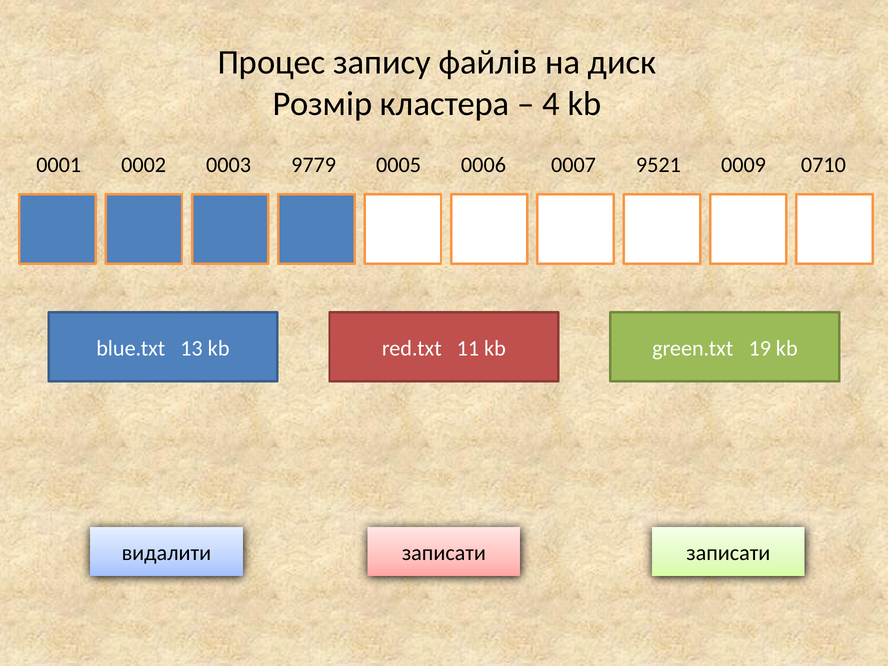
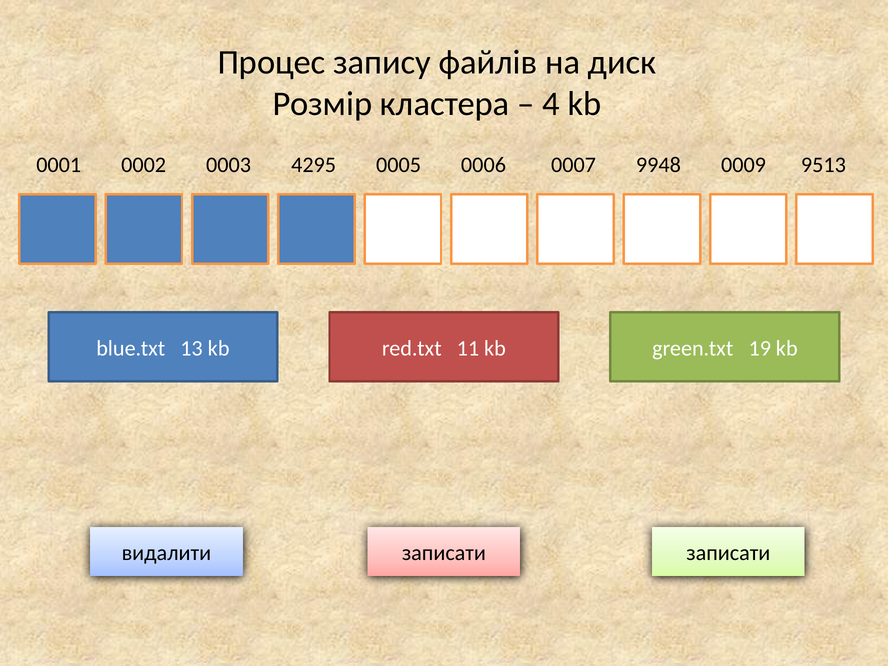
9779: 9779 -> 4295 (314, 165)
9521: 9521 -> 9948 (658, 165)
0710: 0710 -> 9513 (823, 165)
